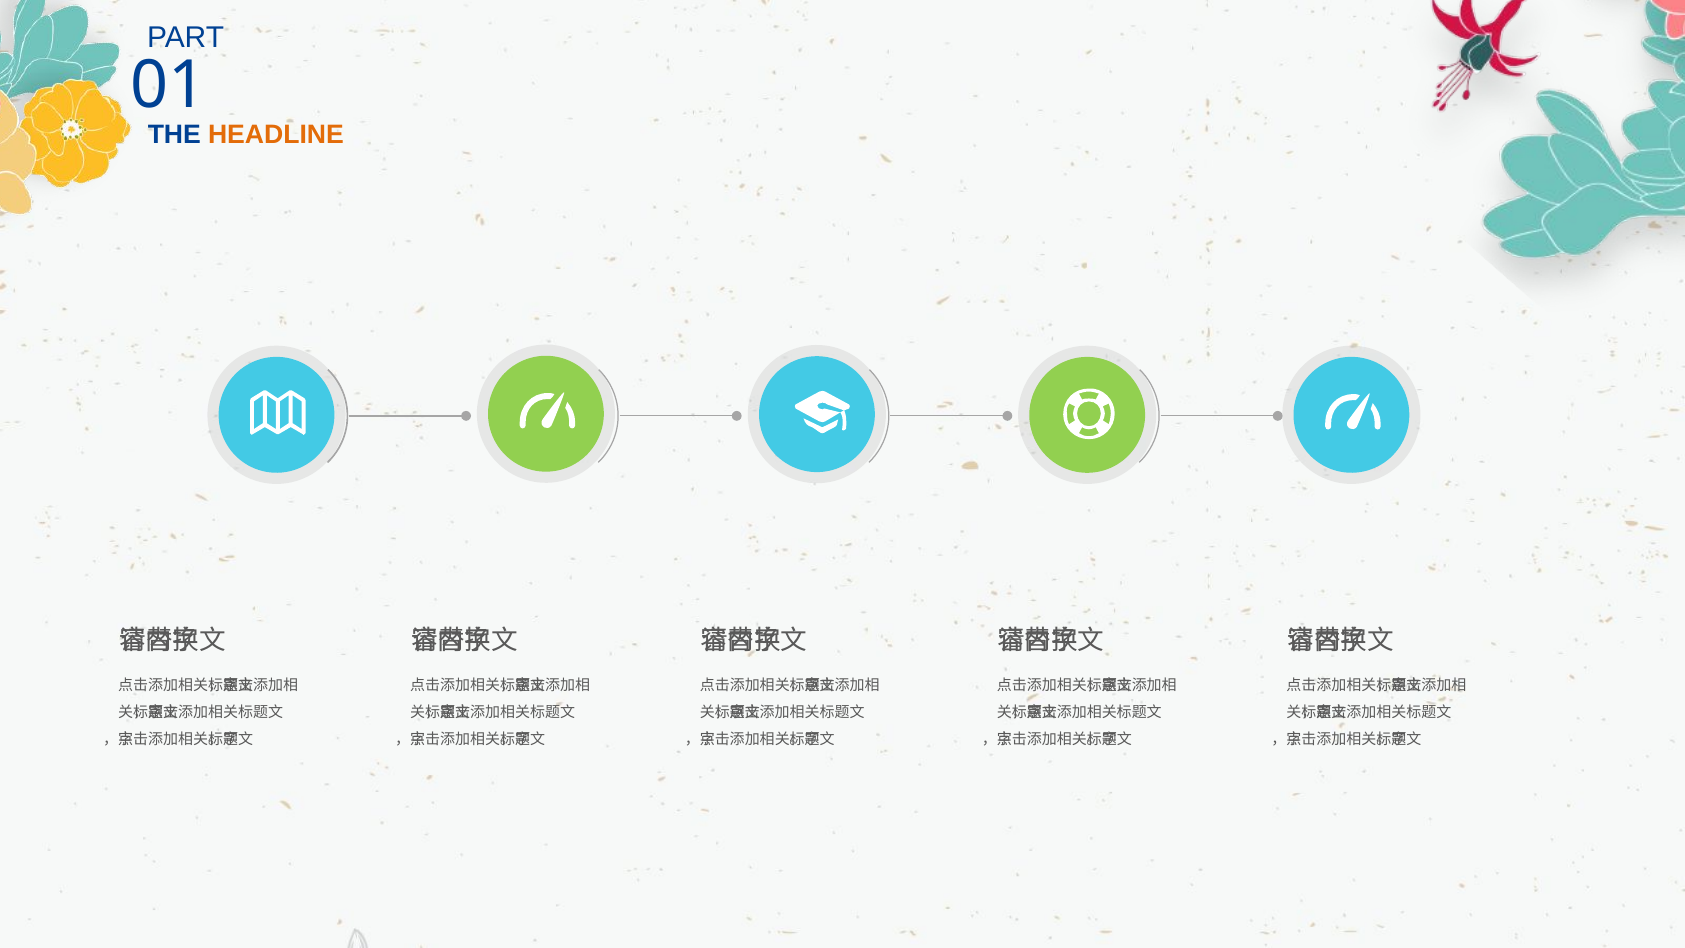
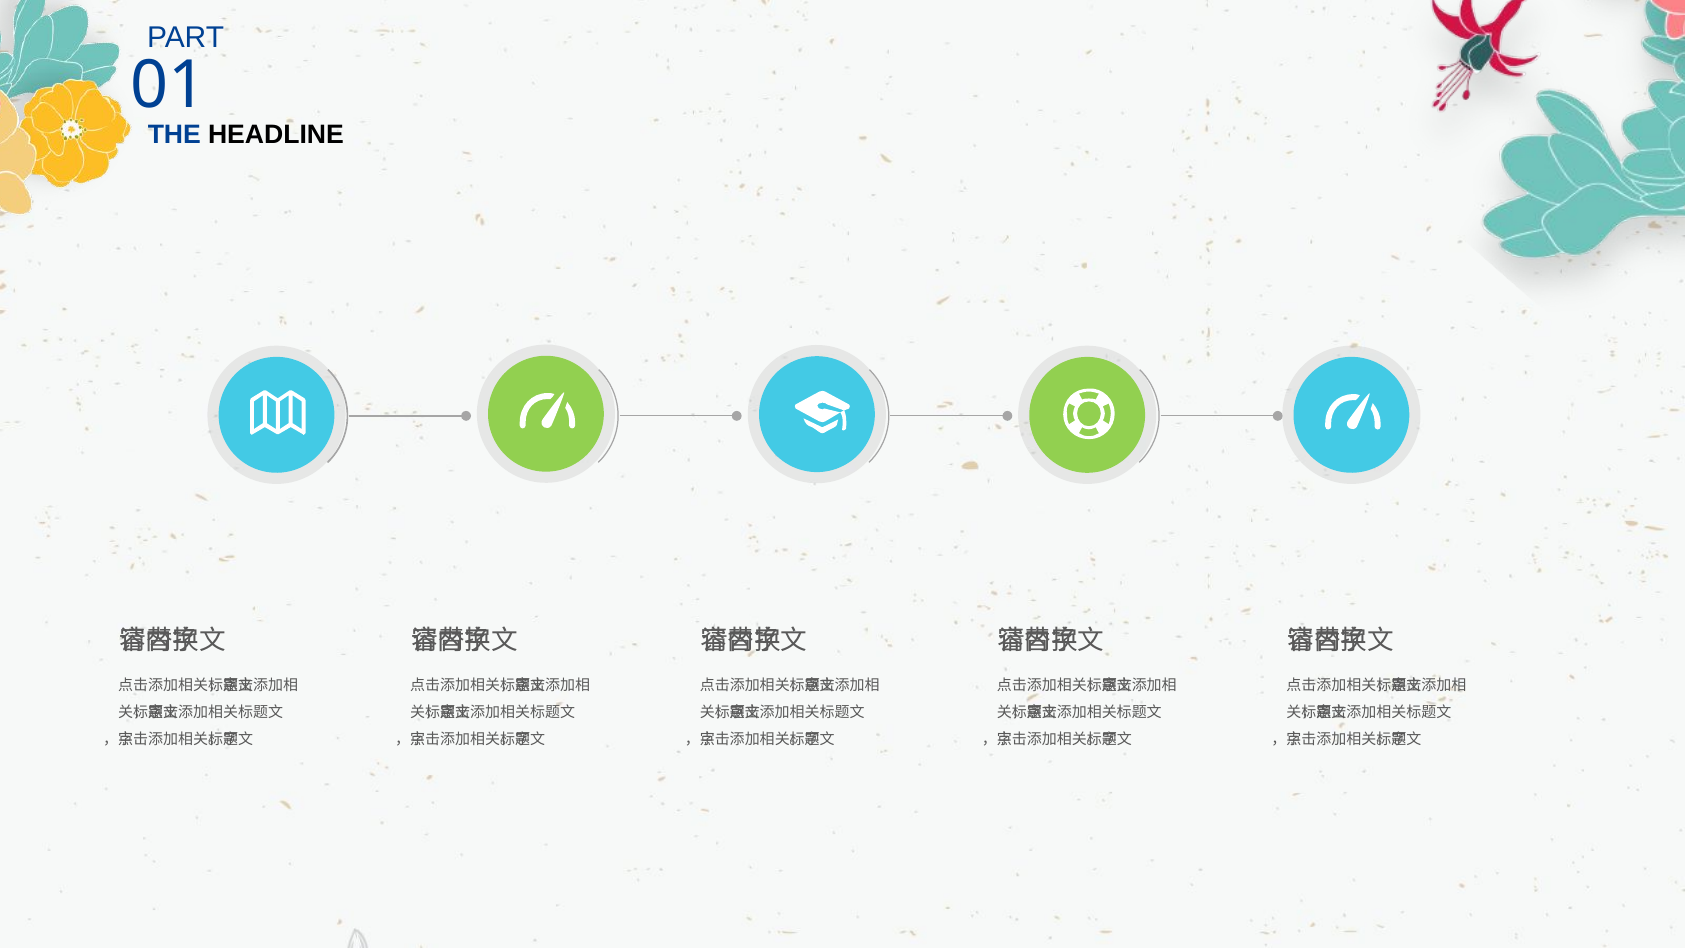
HEADLINE colour: orange -> black (276, 134)
